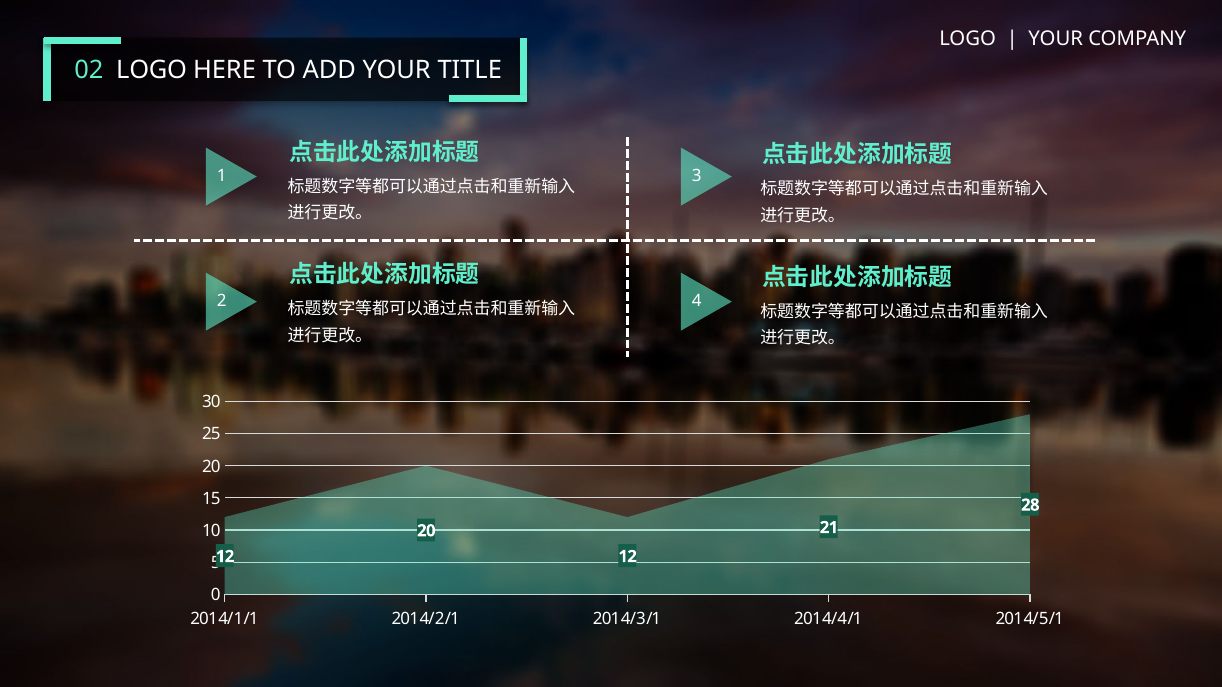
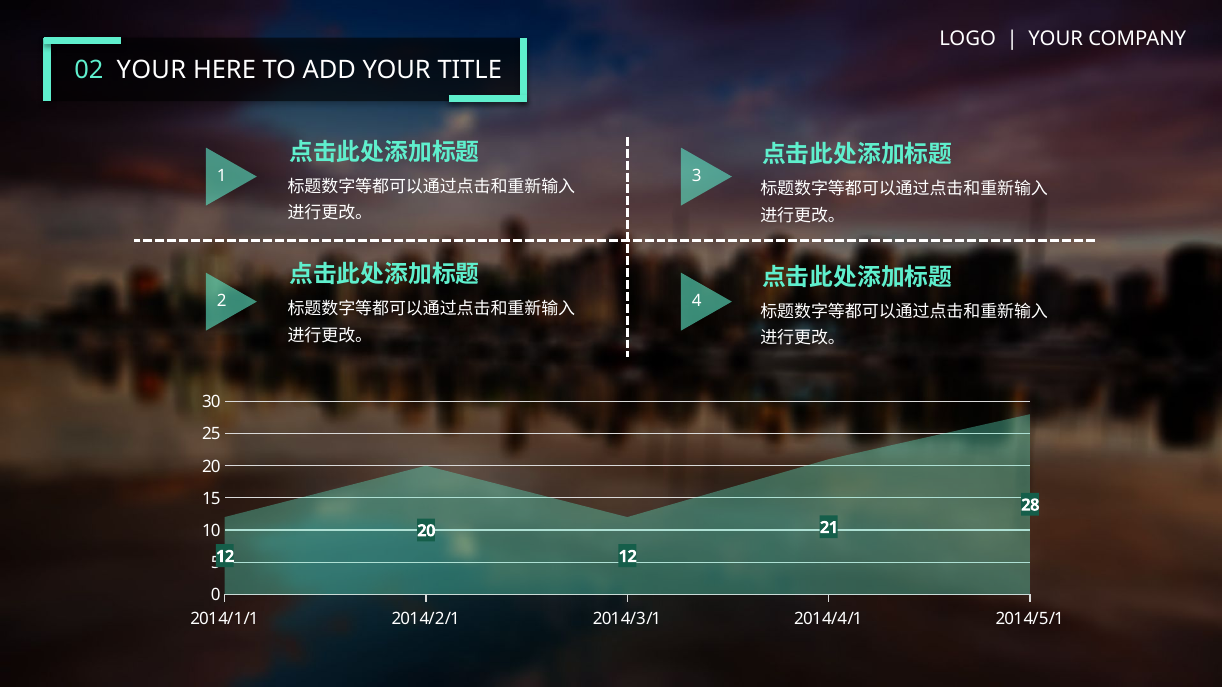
02 LOGO: LOGO -> YOUR (151, 70)
